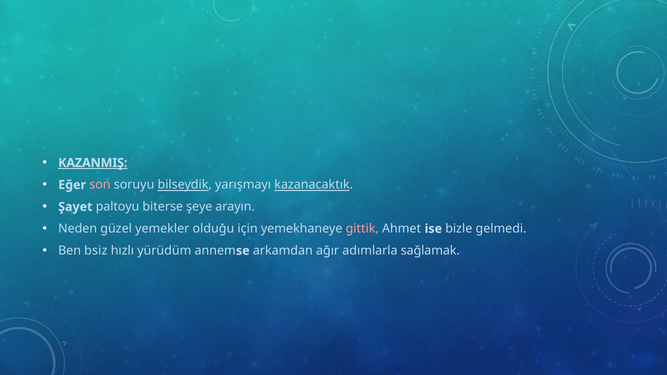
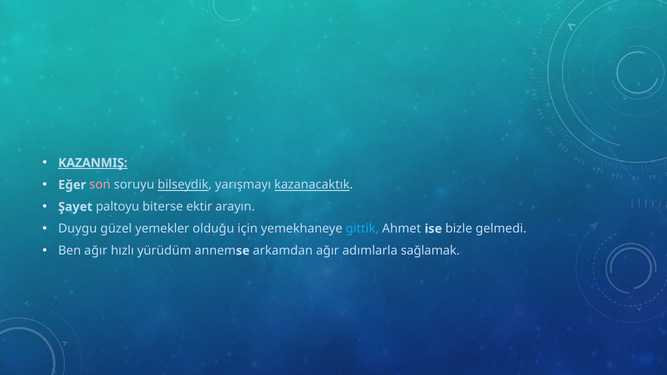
şeye: şeye -> ektir (199, 207)
Neden: Neden -> Duygu (78, 229)
gittik colour: pink -> light blue (362, 229)
Ben bsiz: bsiz -> ağır (96, 251)
